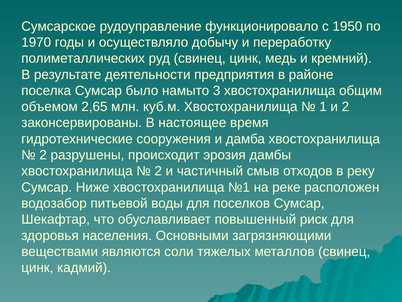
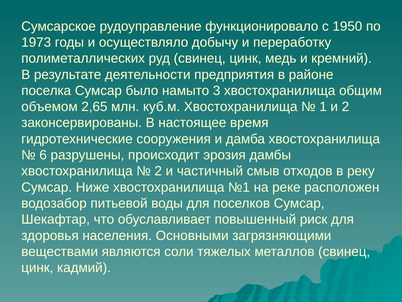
1970: 1970 -> 1973 (36, 42)
2: 2 -> 6 (43, 155)
